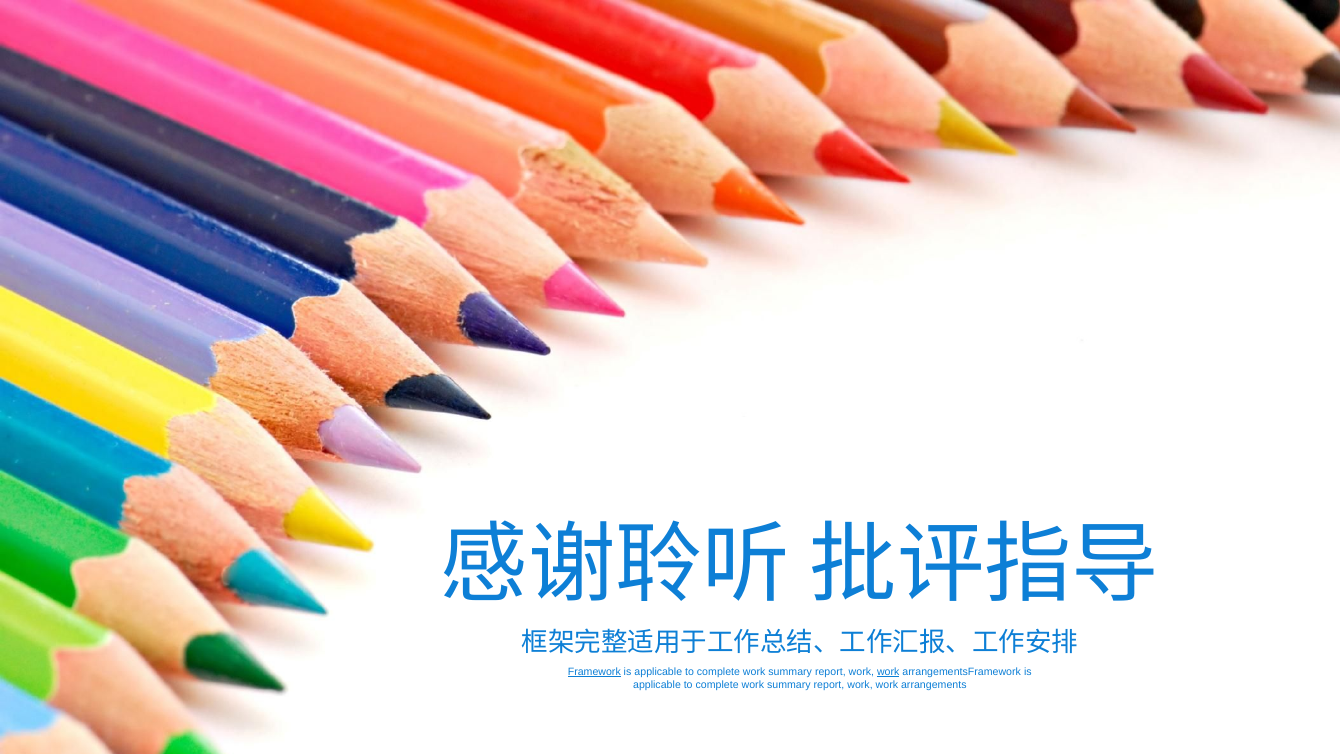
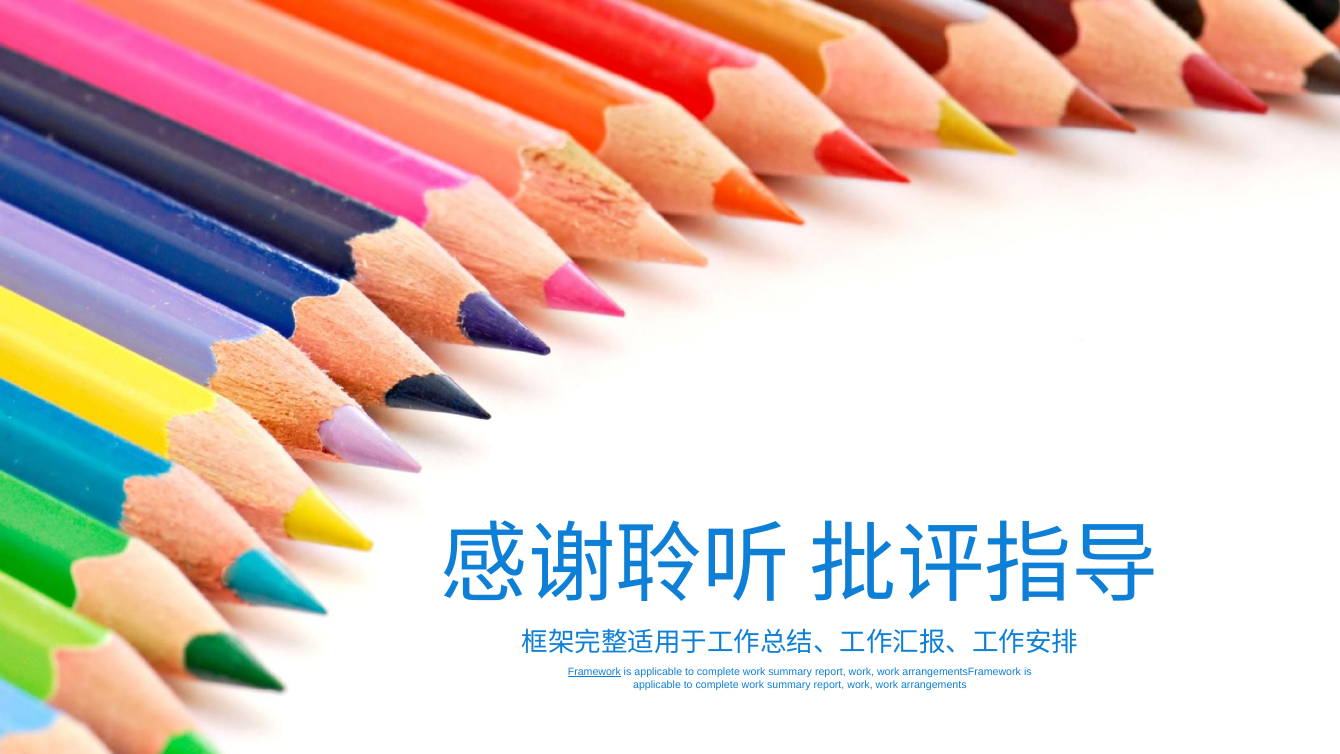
work underline: present -> none (888, 672)
